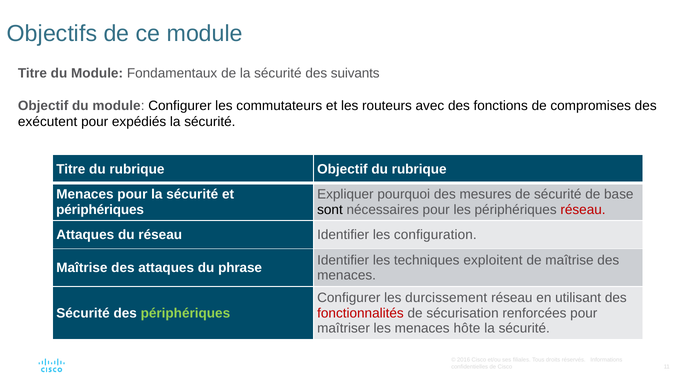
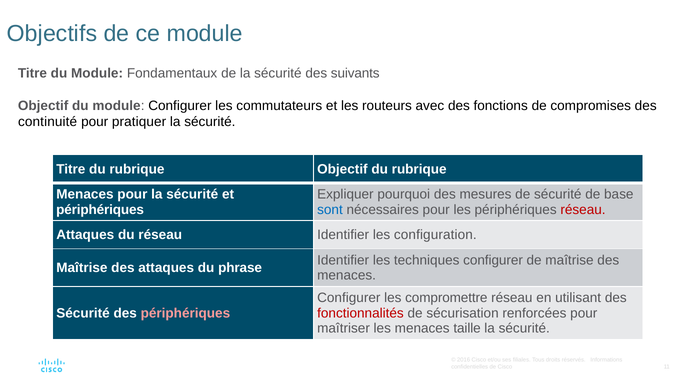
exécutent: exécutent -> continuité (48, 122)
expédiés: expédiés -> pratiquer (139, 122)
sont colour: black -> blue (330, 210)
techniques exploitent: exploitent -> configurer (493, 261)
durcissement: durcissement -> compromettre (446, 298)
périphériques colour: light green -> pink (185, 314)
hôte: hôte -> taille (467, 329)
